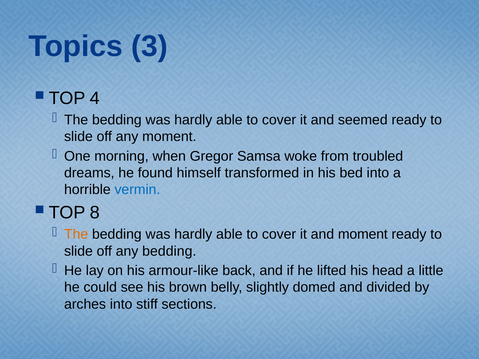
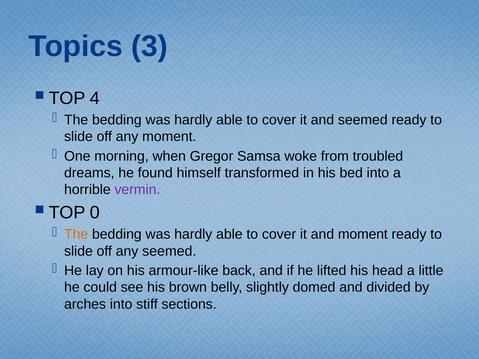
vermin colour: blue -> purple (137, 190)
8: 8 -> 0 (95, 213)
any bedding: bedding -> seemed (169, 251)
